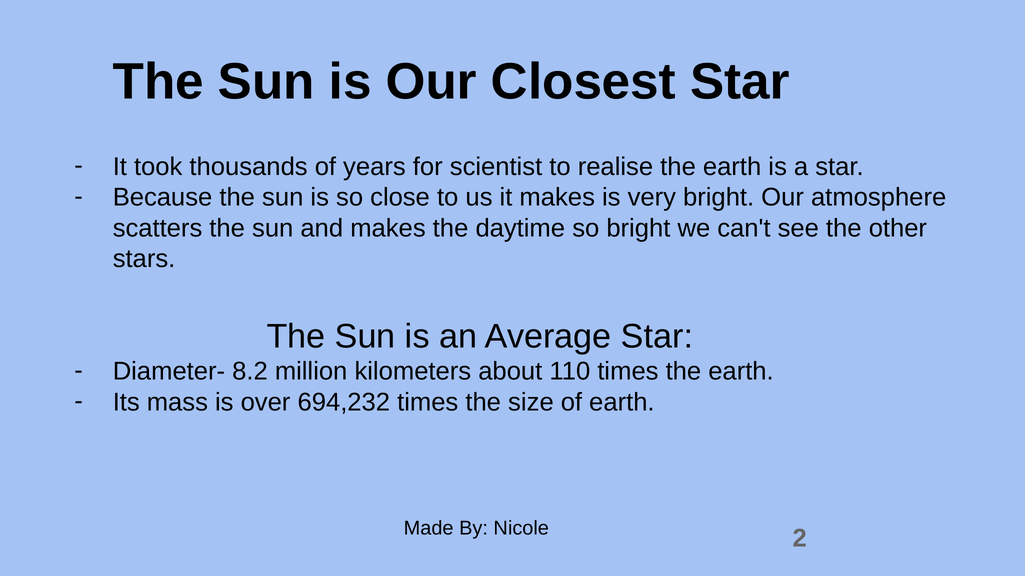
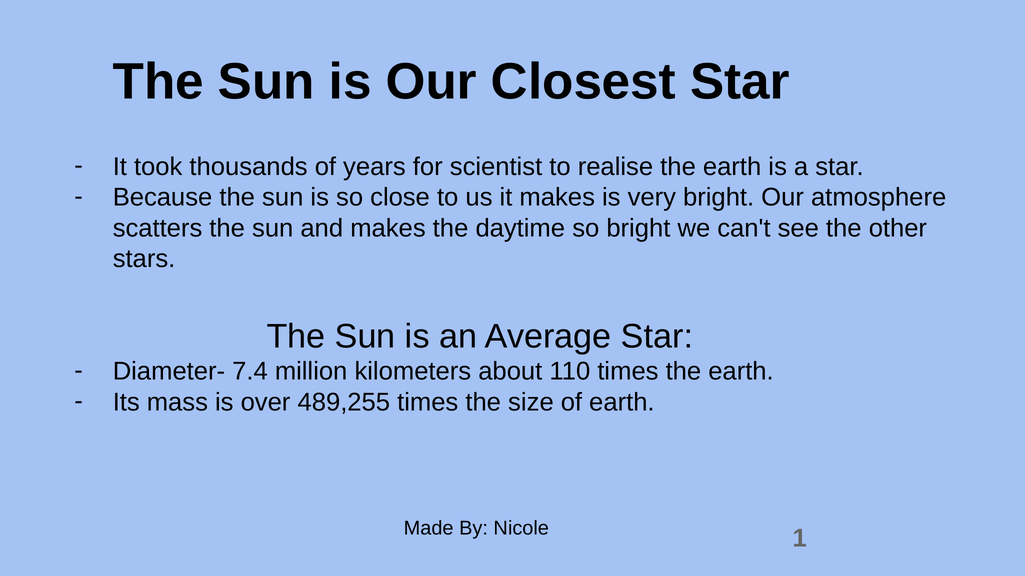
8.2: 8.2 -> 7.4 (250, 372)
694,232: 694,232 -> 489,255 (344, 403)
2: 2 -> 1 (800, 539)
